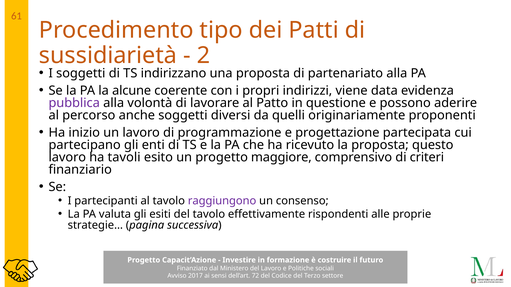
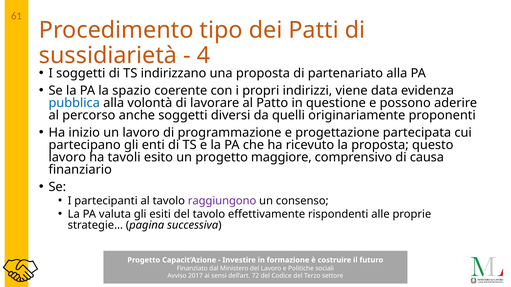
2: 2 -> 4 (203, 56)
alcune: alcune -> spazio (132, 91)
pubblica colour: purple -> blue (74, 103)
criteri: criteri -> causa (427, 158)
